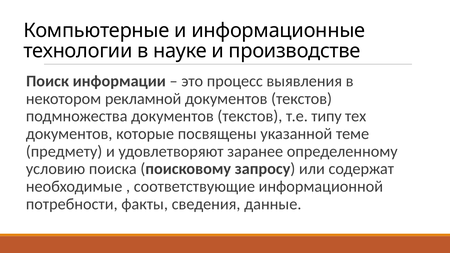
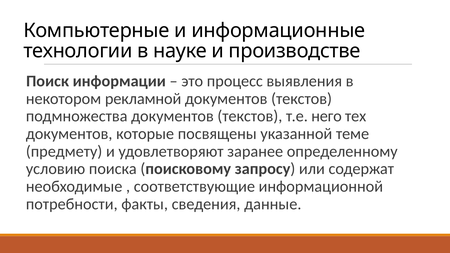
типу: типу -> него (327, 116)
